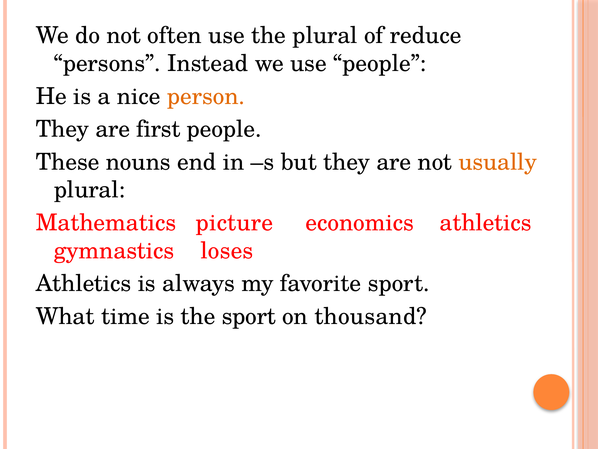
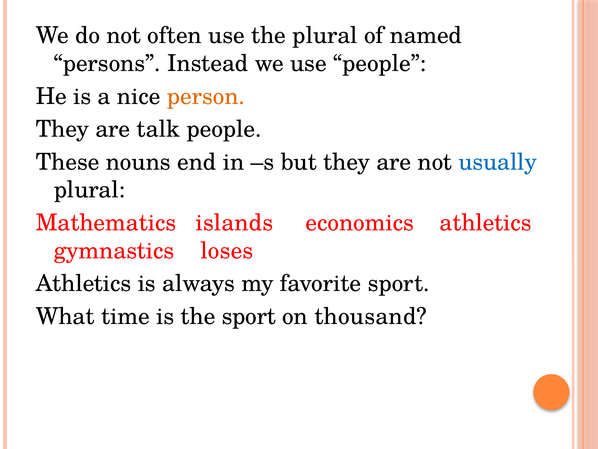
reduce: reduce -> named (426, 36)
first: first -> talk (158, 129)
usually colour: orange -> blue (498, 162)
picture: picture -> islands (234, 223)
